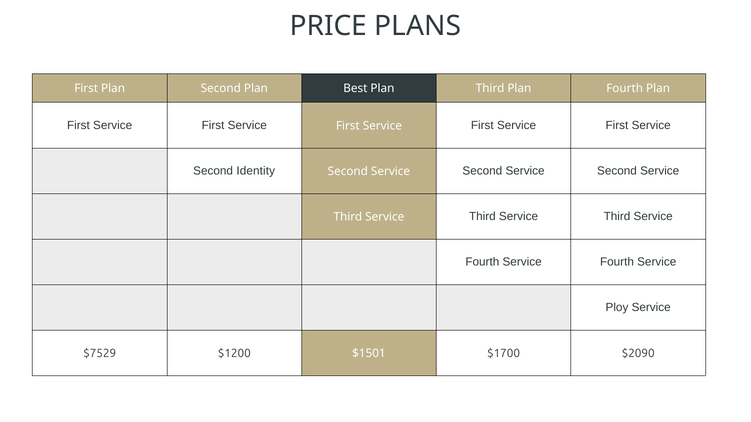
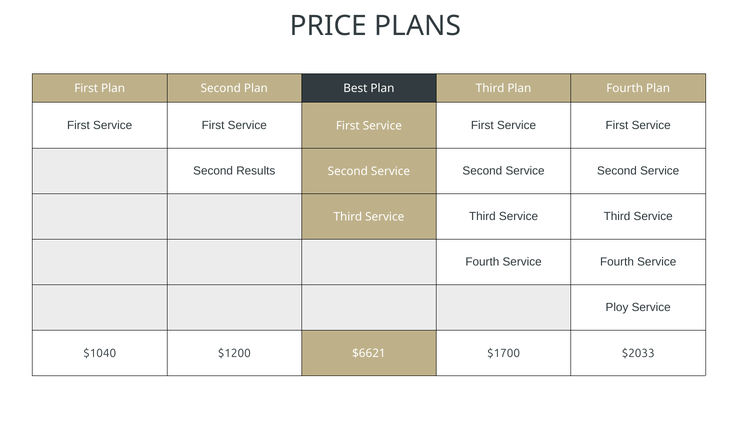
Identity: Identity -> Results (256, 171)
$7529: $7529 -> $1040 (100, 354)
$1501: $1501 -> $6621 (369, 354)
$2090: $2090 -> $2033 (638, 354)
